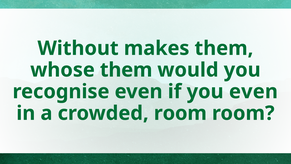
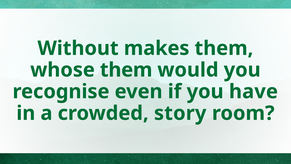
you even: even -> have (253, 91)
crowded room: room -> story (180, 113)
